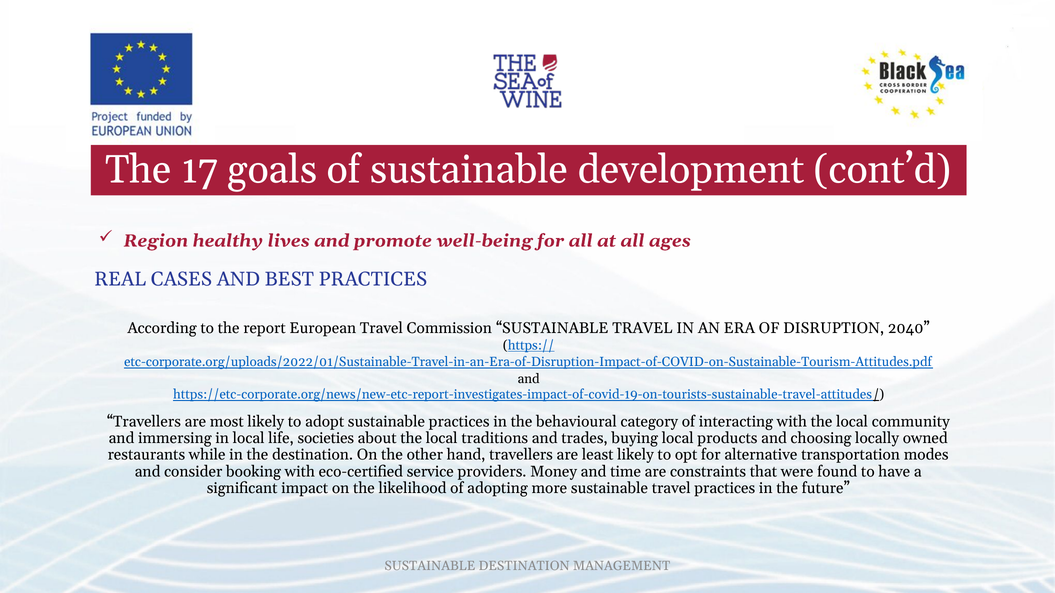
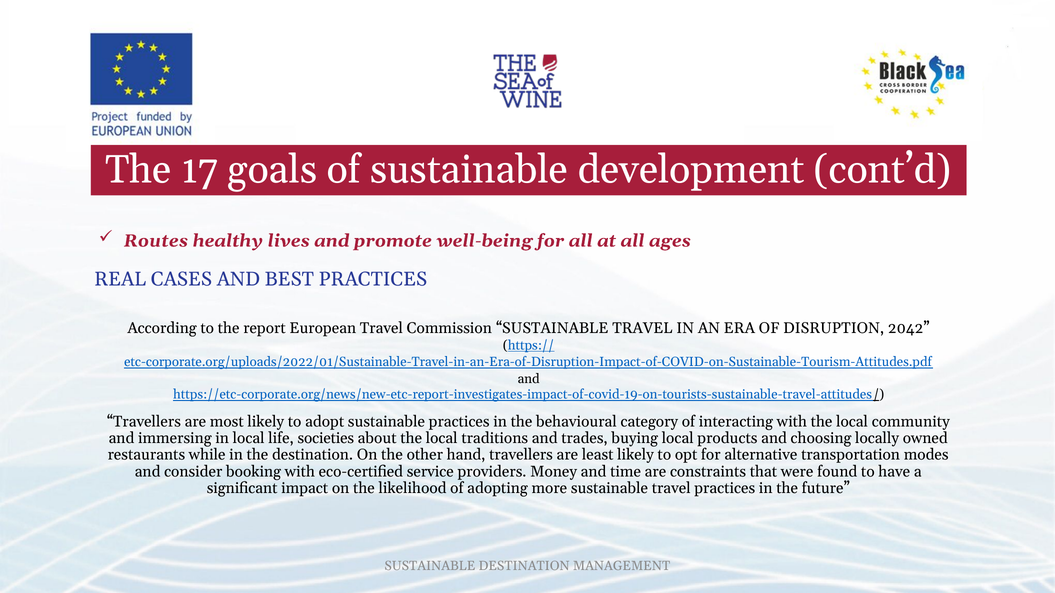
Region: Region -> Routes (156, 241)
2040: 2040 -> 2042 (909, 328)
